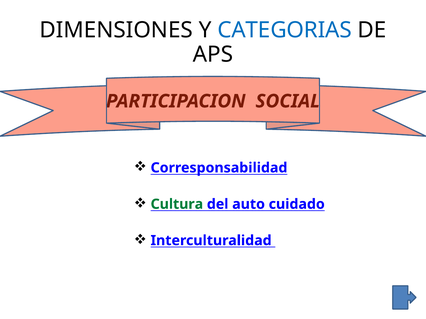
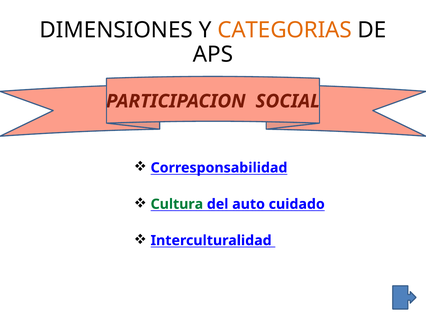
CATEGORIAS colour: blue -> orange (285, 30)
